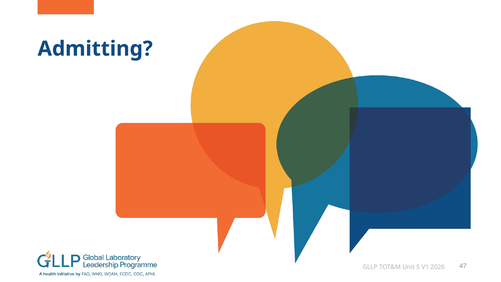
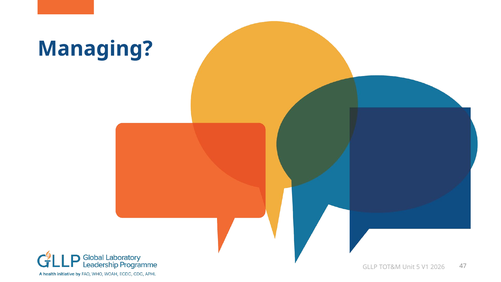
Admitting: Admitting -> Managing (95, 49)
